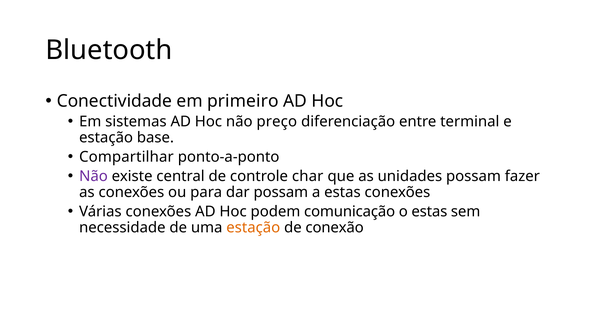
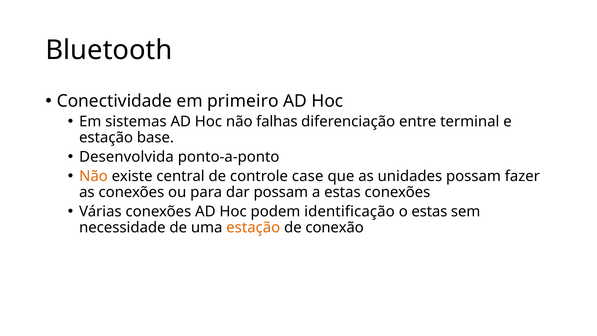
preço: preço -> falhas (277, 122)
Compartilhar: Compartilhar -> Desenvolvida (126, 157)
Não colour: purple -> orange (93, 176)
char: char -> case (308, 176)
comunicação: comunicação -> identificação (349, 211)
